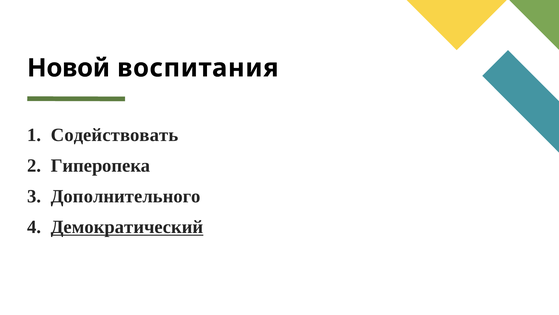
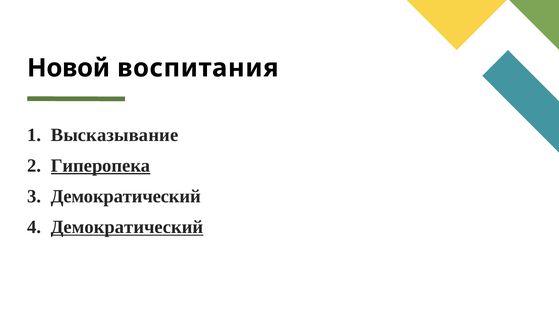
Содействовать: Содействовать -> Высказывание (115, 135)
Гиперопека underline: none -> present (101, 165)
Дополнительного: Дополнительного -> Демократический (126, 196)
